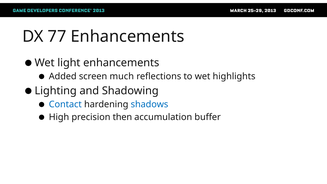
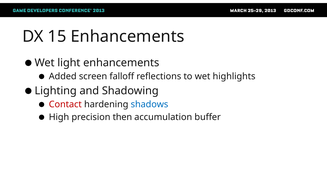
77: 77 -> 15 (57, 36)
much: much -> falloff (122, 76)
Contact colour: blue -> red (65, 104)
